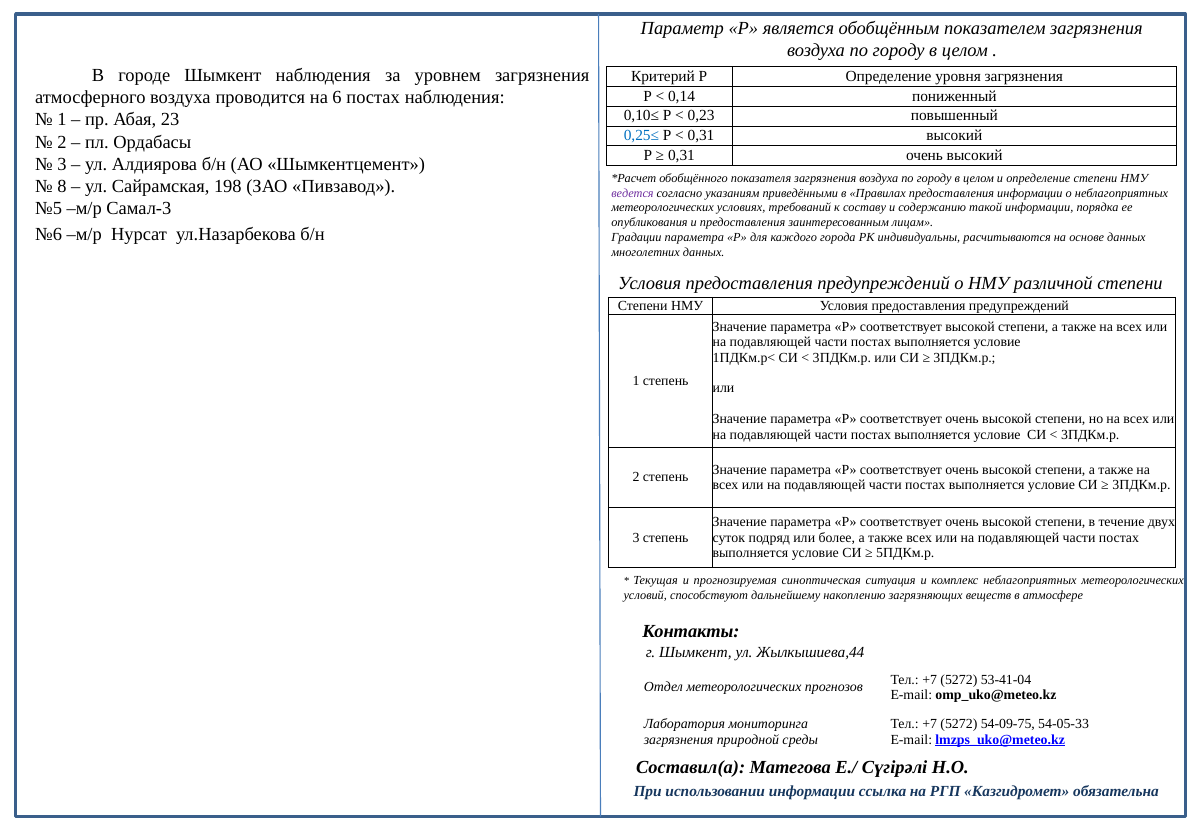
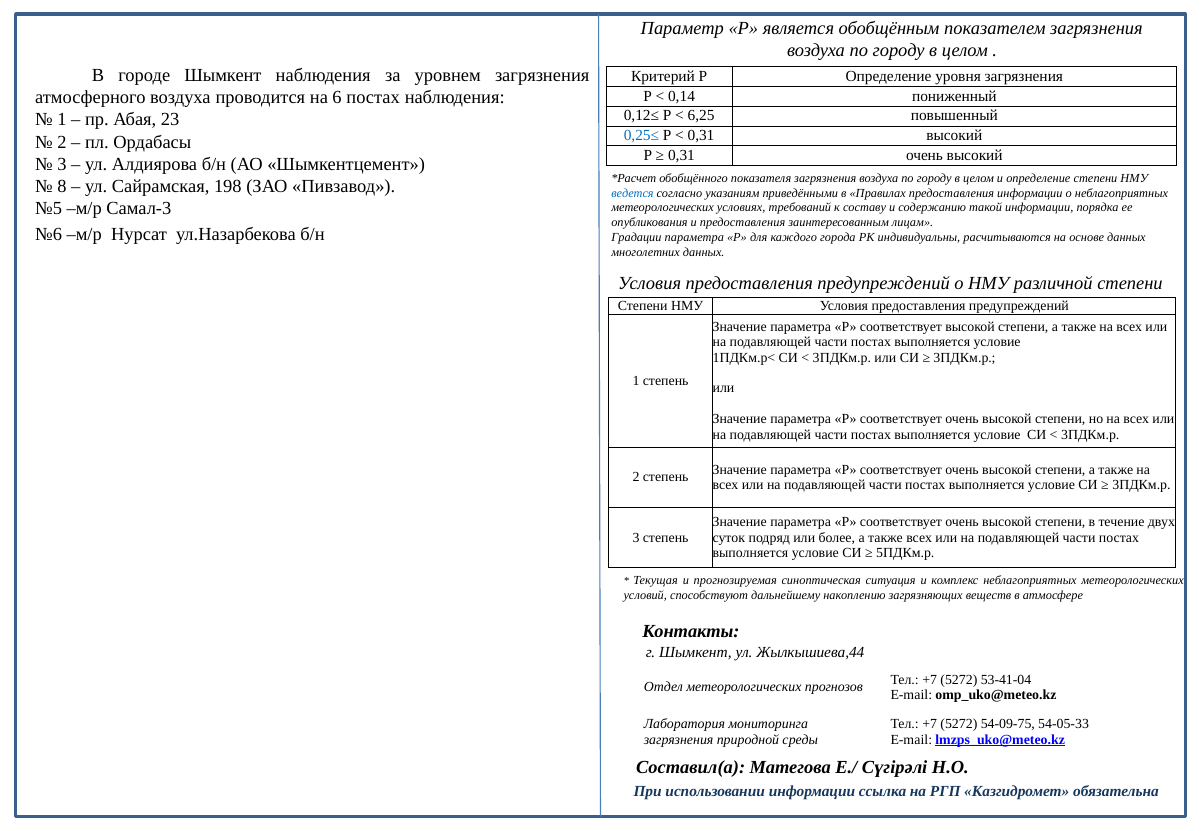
0,10≤: 0,10≤ -> 0,12≤ (641, 116)
0,23: 0,23 -> 6,25 (701, 116)
ведется colour: purple -> blue (633, 193)
